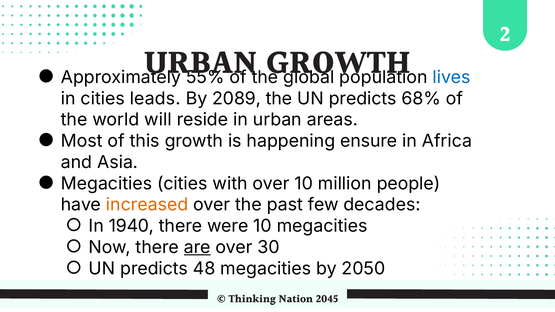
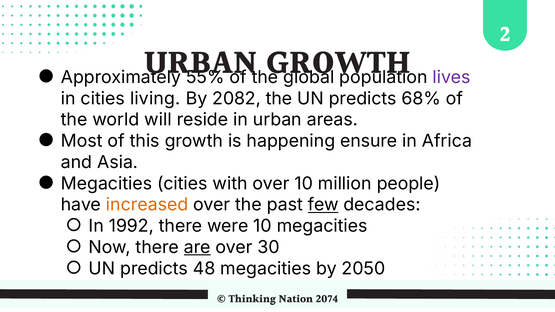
lives colour: blue -> purple (452, 77)
leads: leads -> living (155, 99)
2089: 2089 -> 2082 (237, 99)
few underline: none -> present (323, 205)
1940: 1940 -> 1992 (131, 226)
2045: 2045 -> 2074 (327, 299)
